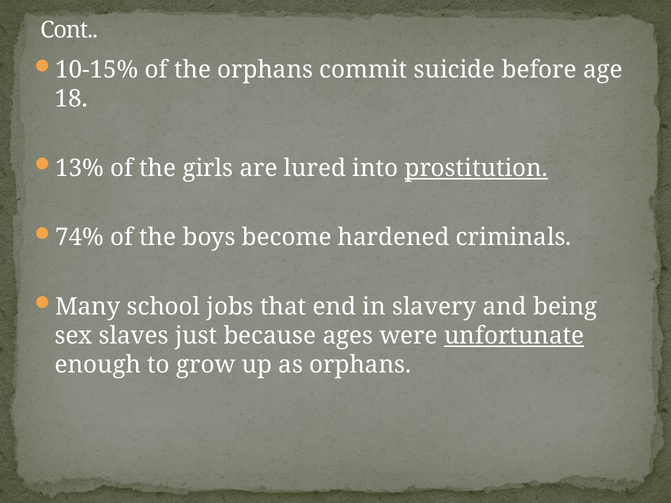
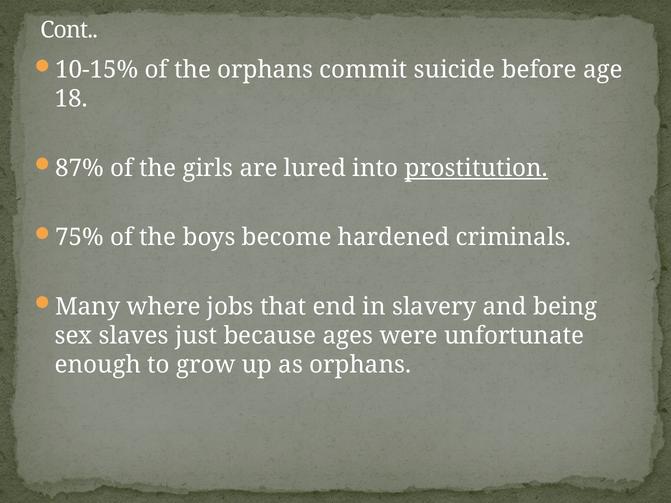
13%: 13% -> 87% (79, 168)
74%: 74% -> 75% (79, 238)
school: school -> where (164, 307)
unfortunate underline: present -> none (514, 336)
